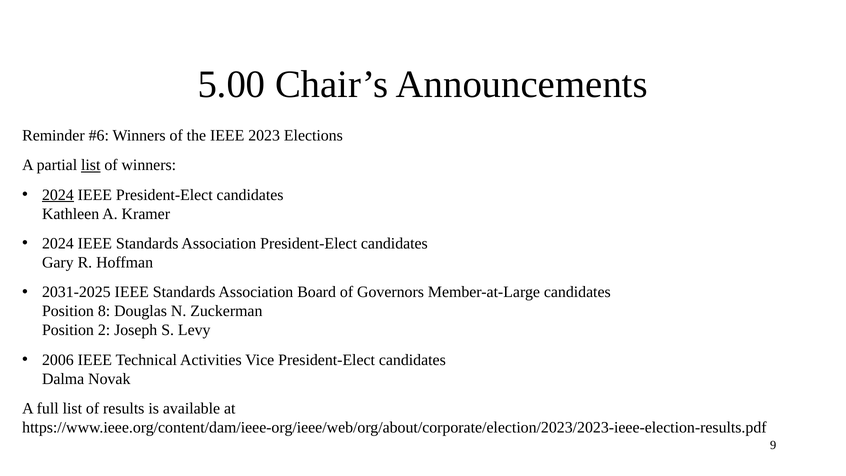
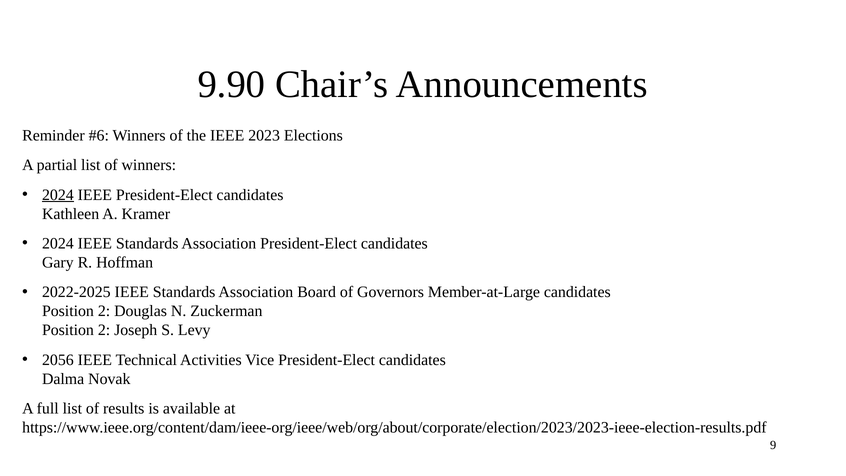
5.00: 5.00 -> 9.90 (231, 85)
list underline: present -> none (91, 165)
2031-2025: 2031-2025 -> 2022-2025 (76, 292)
8: 8 -> 2 (104, 311)
2006: 2006 -> 2056 (58, 360)
